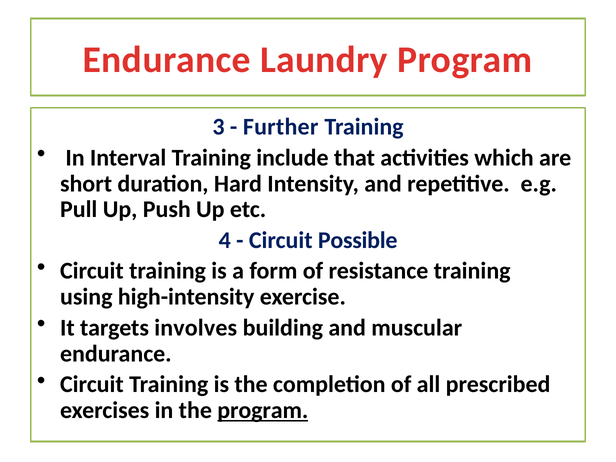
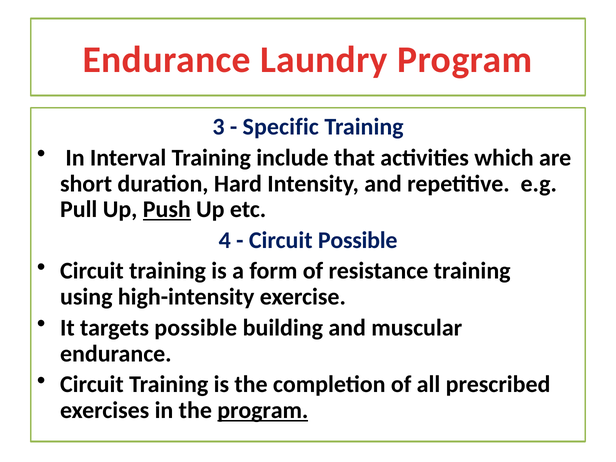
Further: Further -> Specific (281, 127)
Push underline: none -> present (167, 209)
targets involves: involves -> possible (196, 328)
